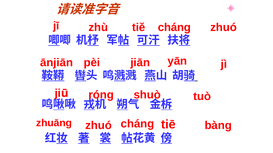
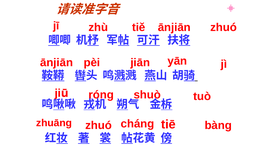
tiě cháng: cháng -> ānjiān (174, 27)
